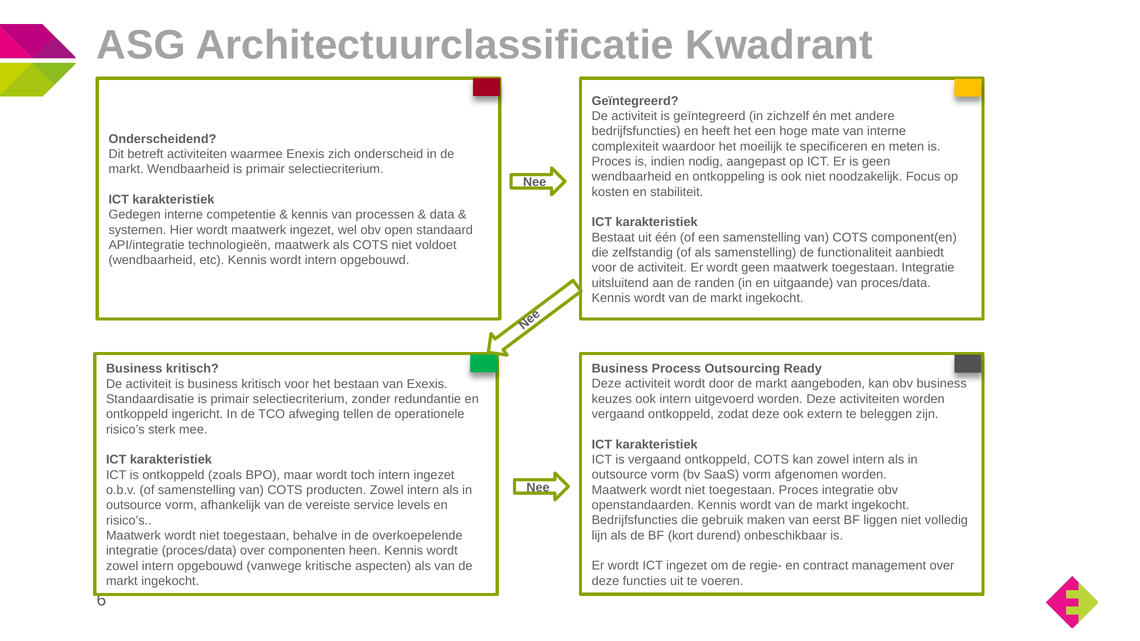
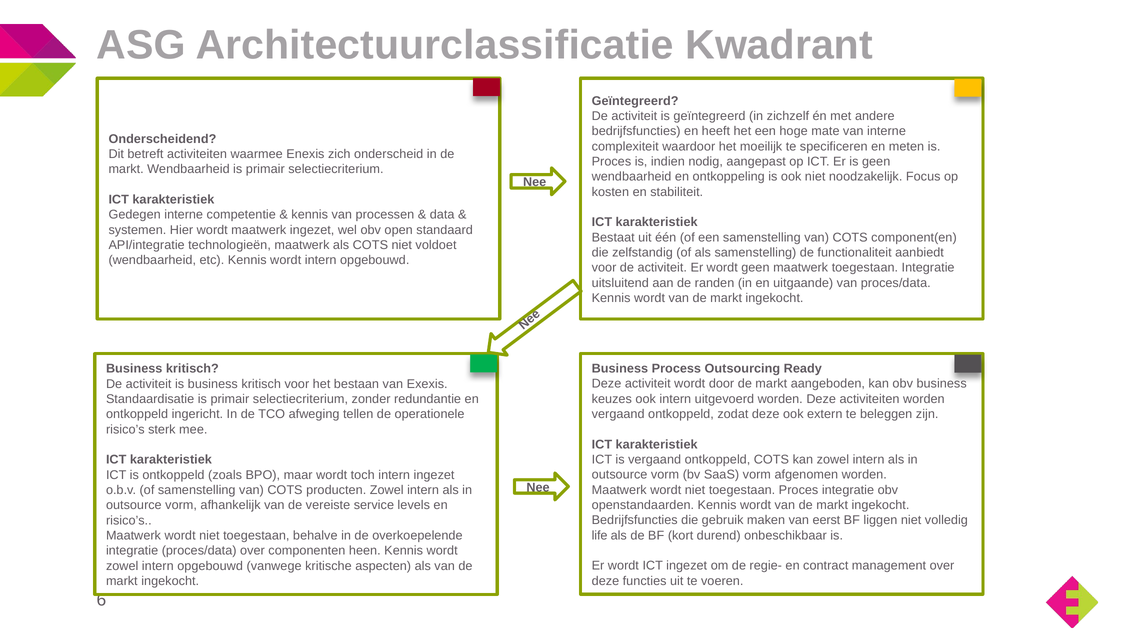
lijn: lijn -> life (600, 536)
